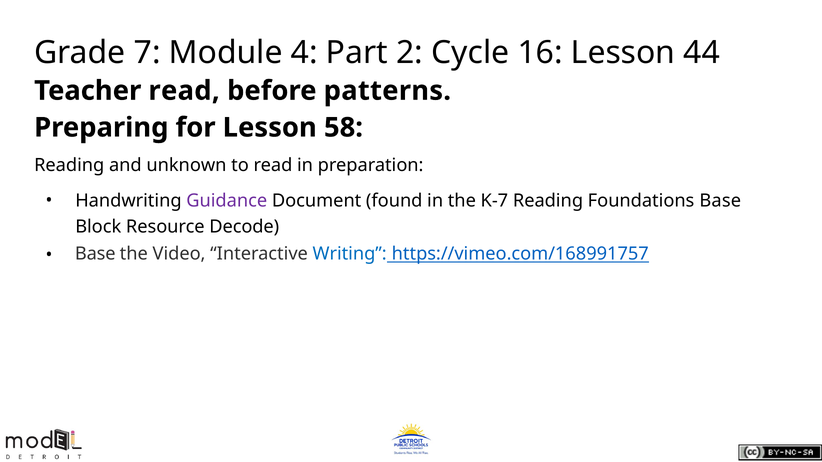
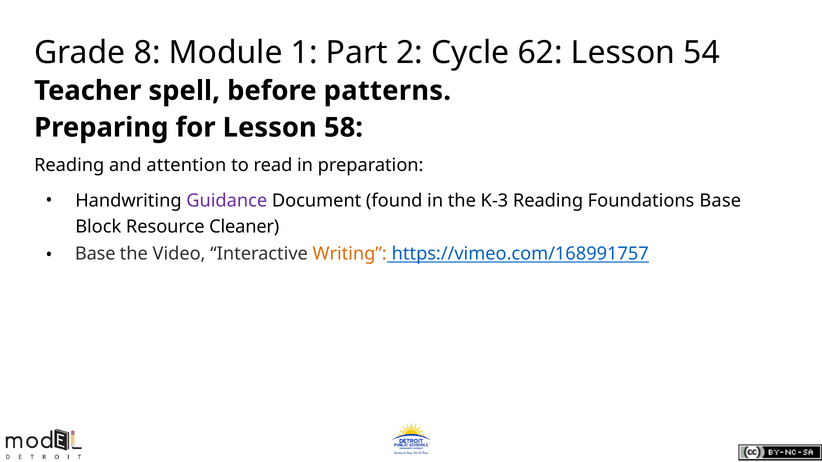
7: 7 -> 8 (147, 53)
4: 4 -> 1 (304, 53)
16: 16 -> 62 (540, 53)
44: 44 -> 54 (702, 53)
Teacher read: read -> spell (184, 91)
unknown: unknown -> attention (186, 165)
K-7: K-7 -> K-3 (494, 201)
Decode: Decode -> Cleaner (244, 227)
Writing colour: blue -> orange (350, 254)
